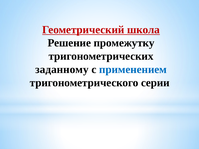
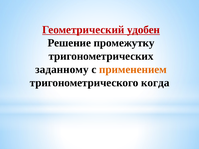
школа: школа -> удобен (143, 30)
применением colour: blue -> orange (133, 70)
серии: серии -> когда (155, 83)
